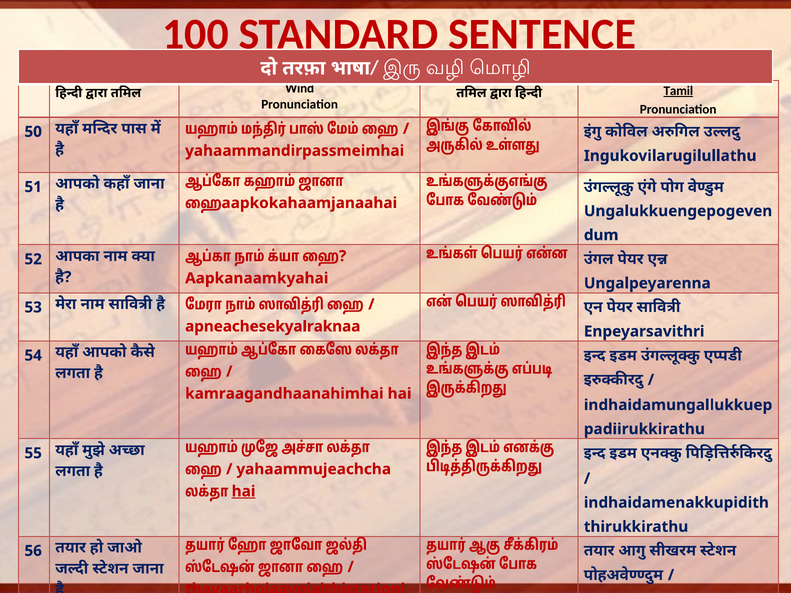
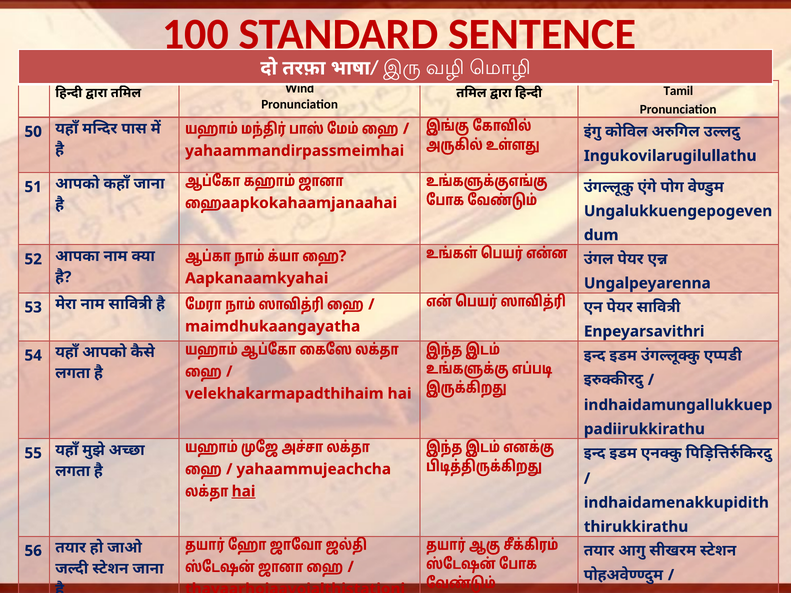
Tamil underline: present -> none (678, 91)
apneachesekyalraknaa: apneachesekyalraknaa -> maimdhukaangayatha (273, 327)
kamraagandhaanahimhai: kamraagandhaanahimhai -> velekhakarmapadthihaim (284, 394)
